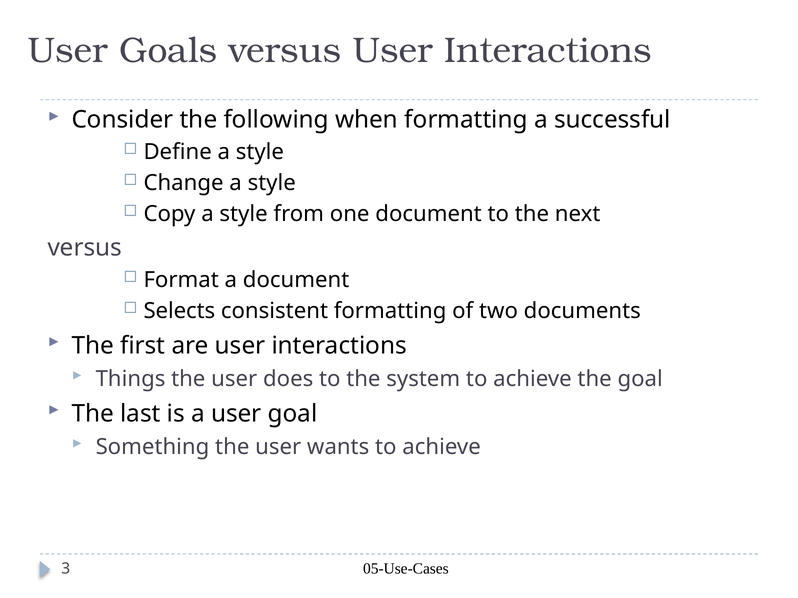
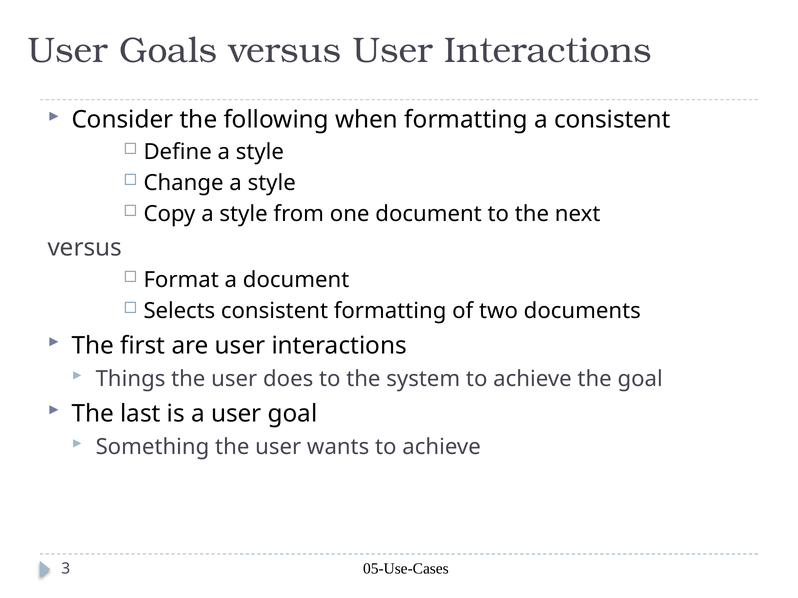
a successful: successful -> consistent (612, 120)
